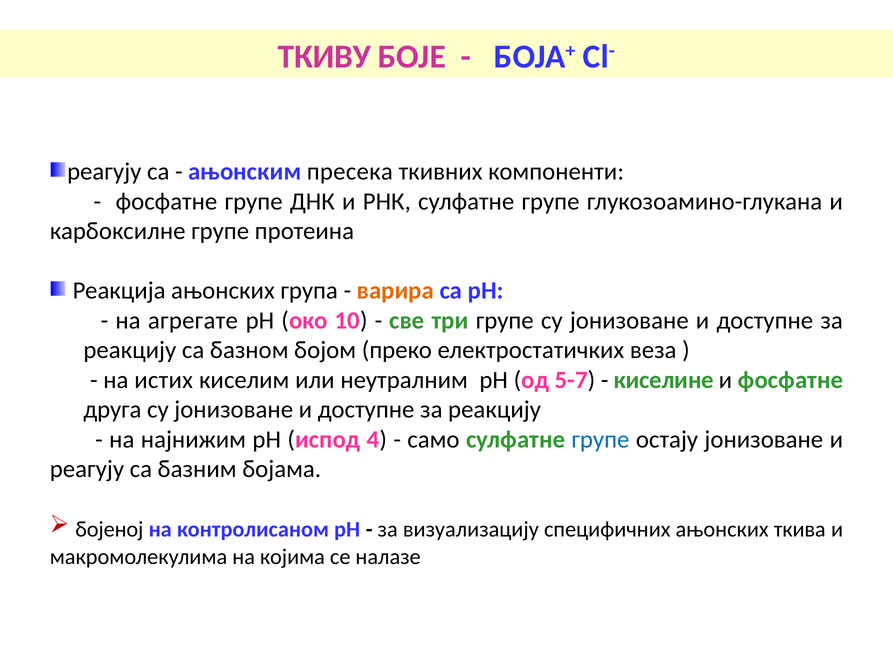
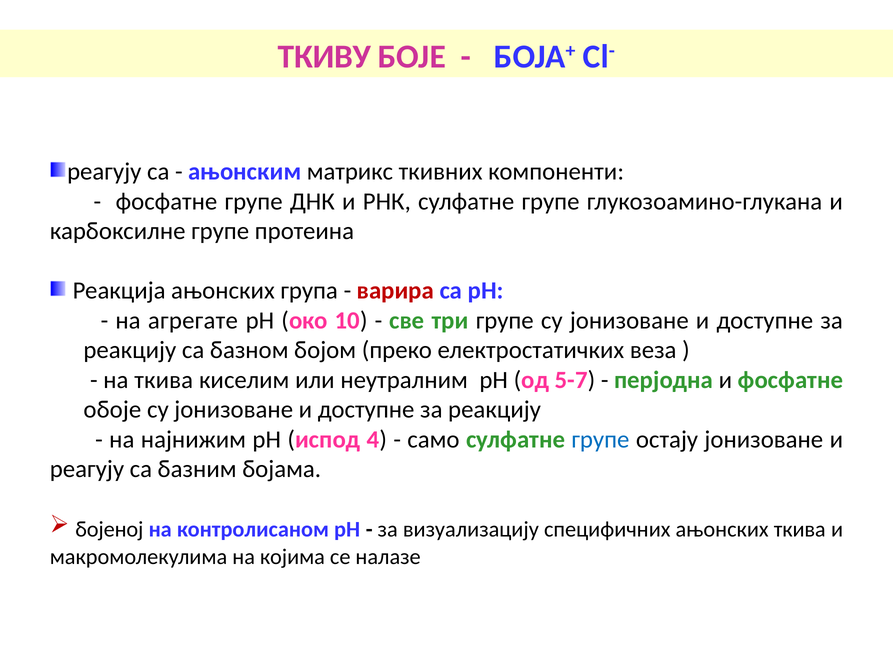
пресека: пресека -> матрикс (350, 172)
варира colour: orange -> red (395, 291)
на истих: истих -> ткива (164, 380)
киселине: киселине -> перјодна (664, 380)
друга: друга -> обоје (112, 410)
